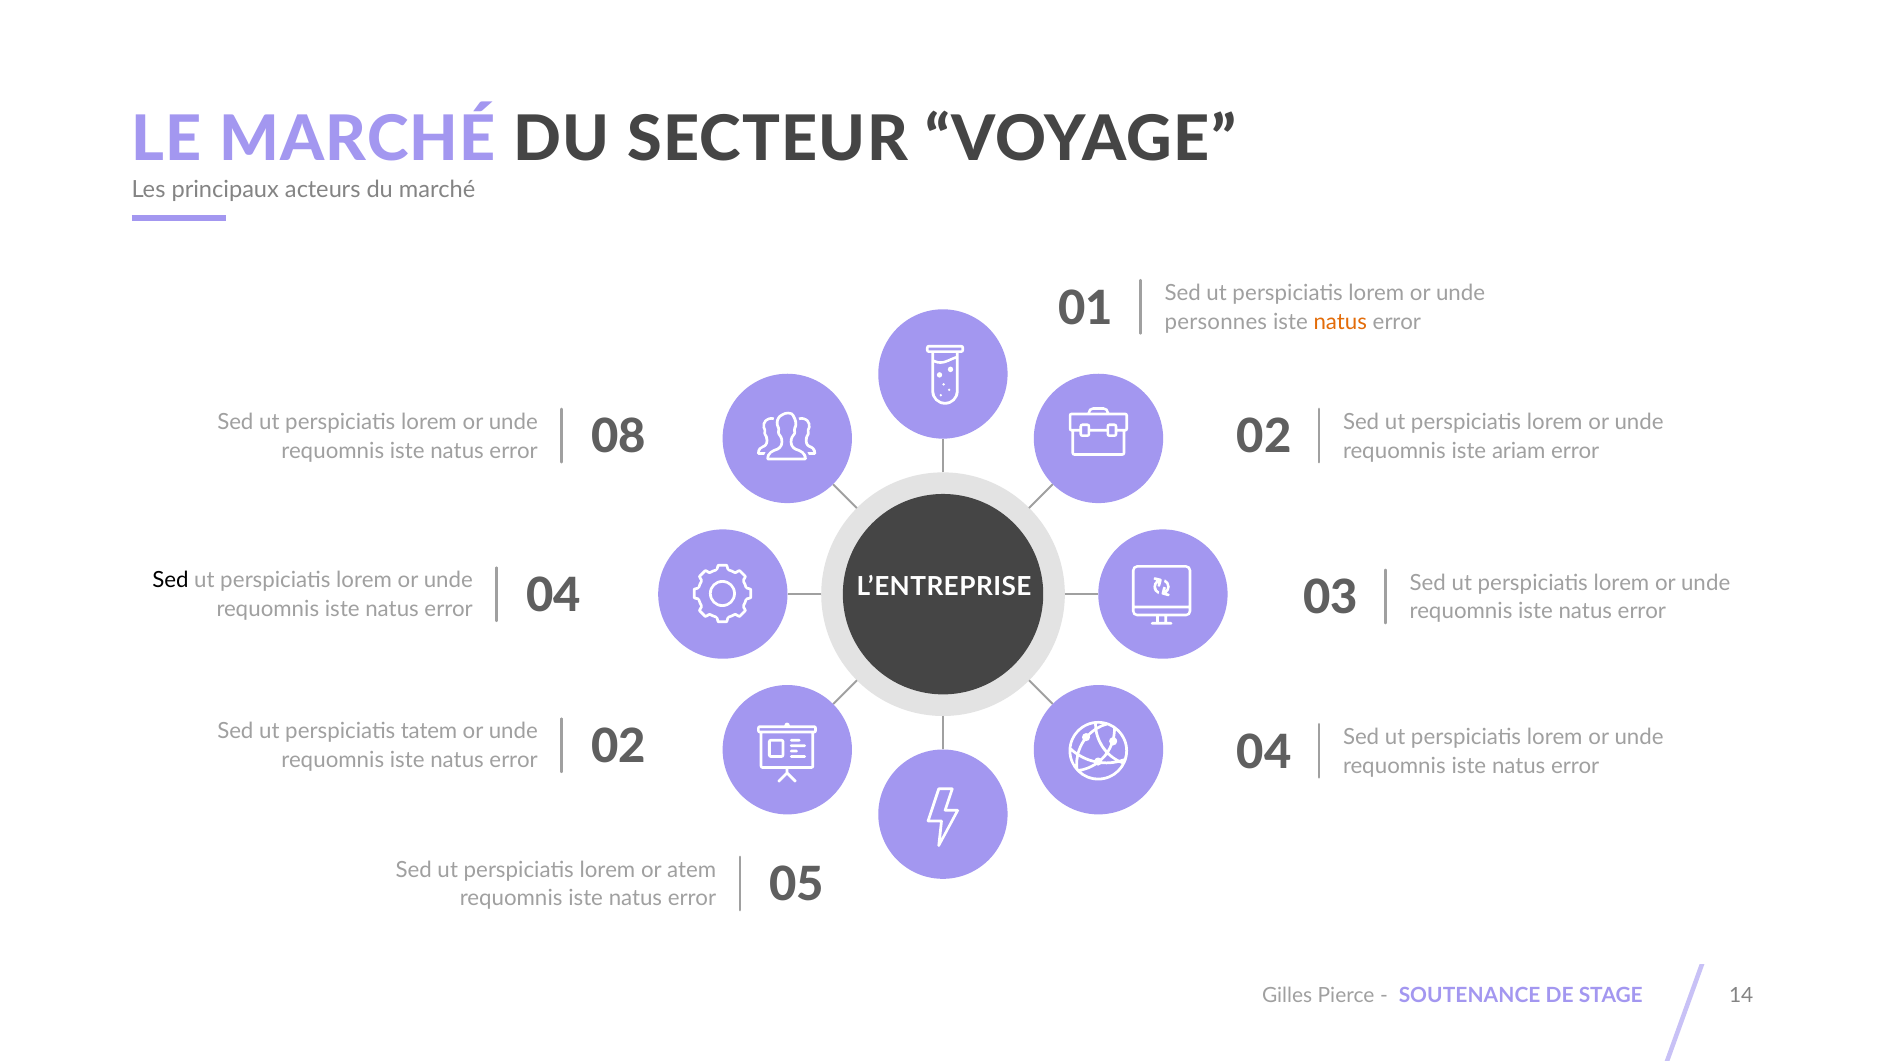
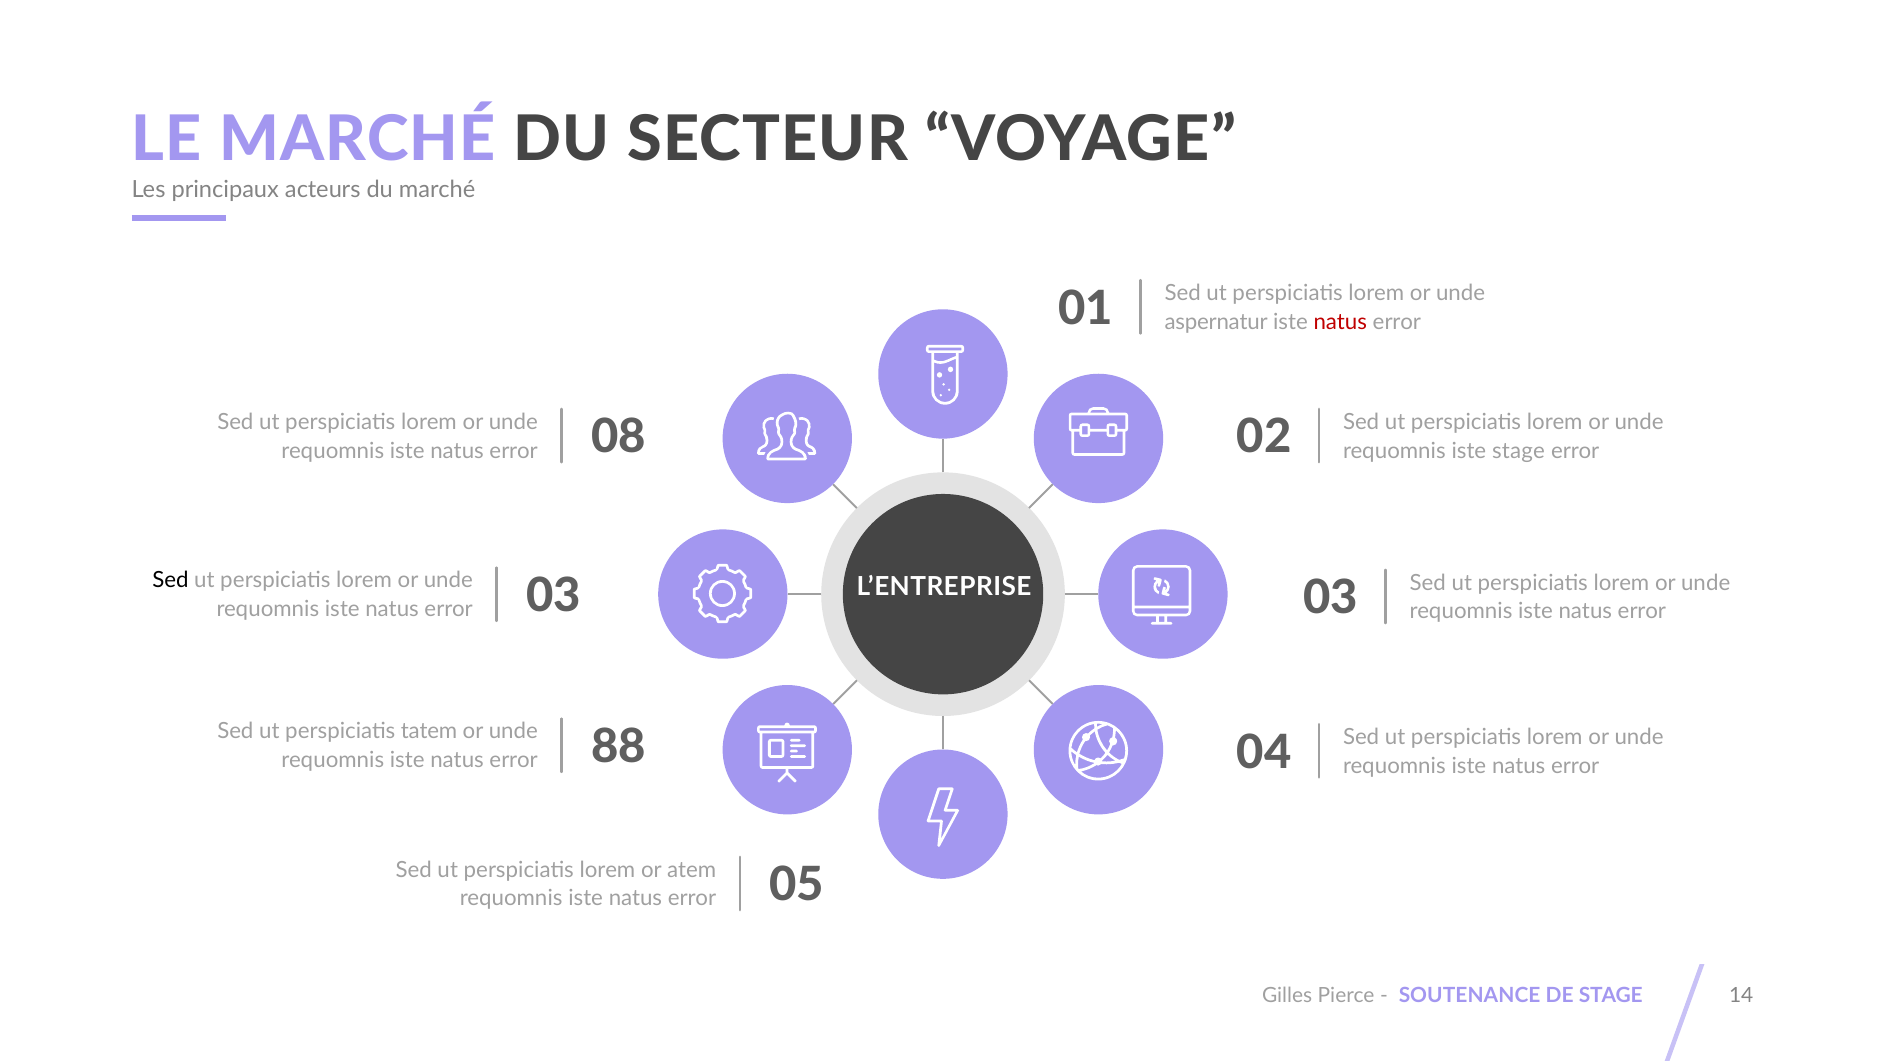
personnes: personnes -> aspernatur (1216, 322)
natus colour: orange -> red (1340, 322)
iste ariam: ariam -> stage (1519, 451)
04: 04 -> 03 (554, 596)
natus error 02: 02 -> 88 (619, 747)
